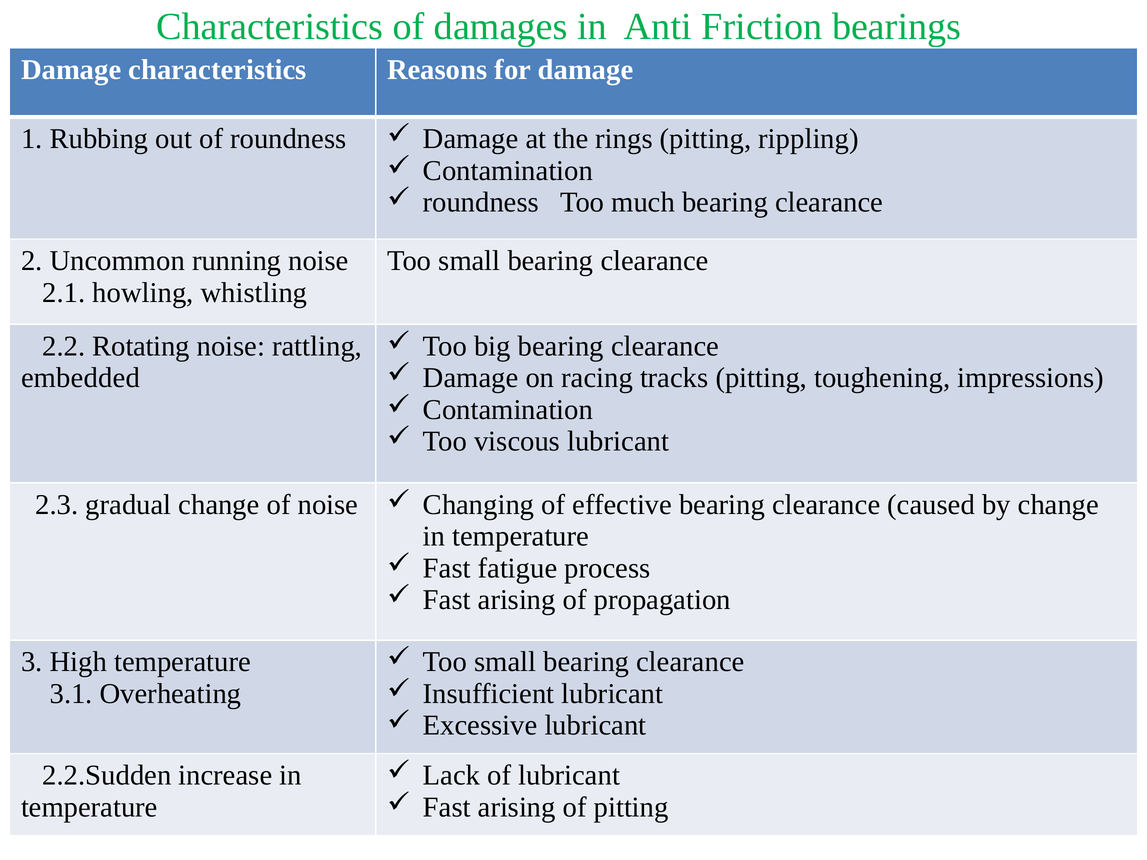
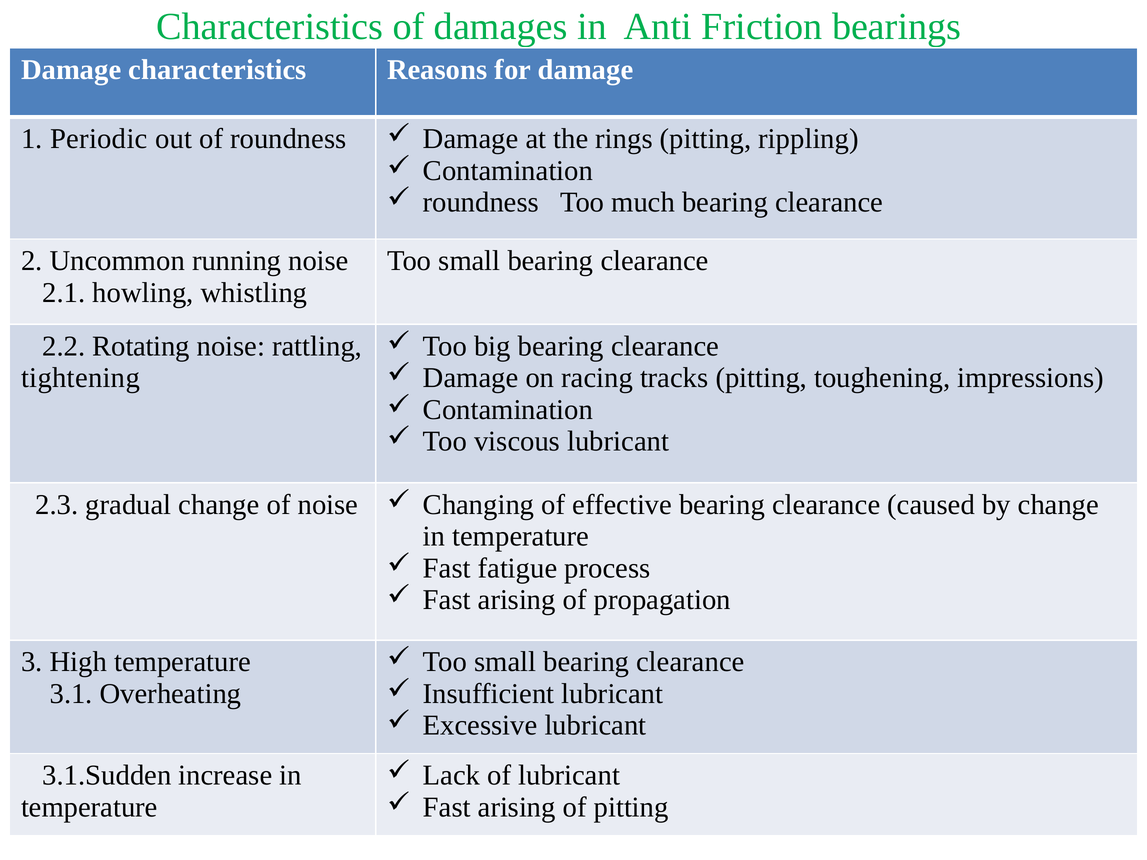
Rubbing: Rubbing -> Periodic (99, 139)
embedded: embedded -> tightening (80, 378)
2.2.Sudden: 2.2.Sudden -> 3.1.Sudden (107, 776)
